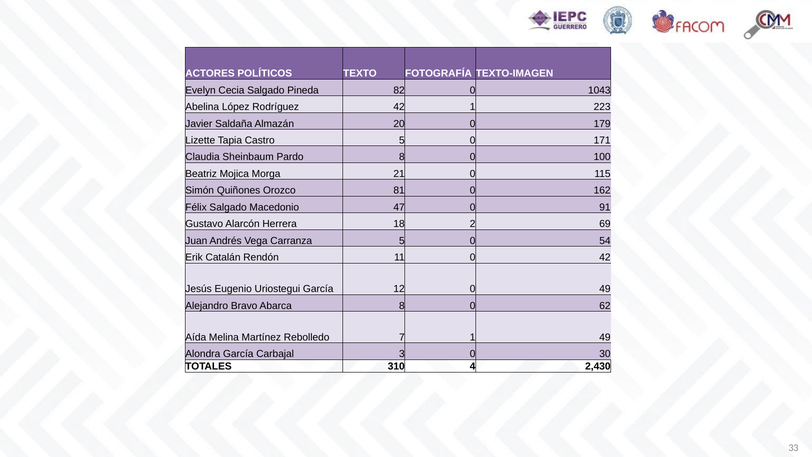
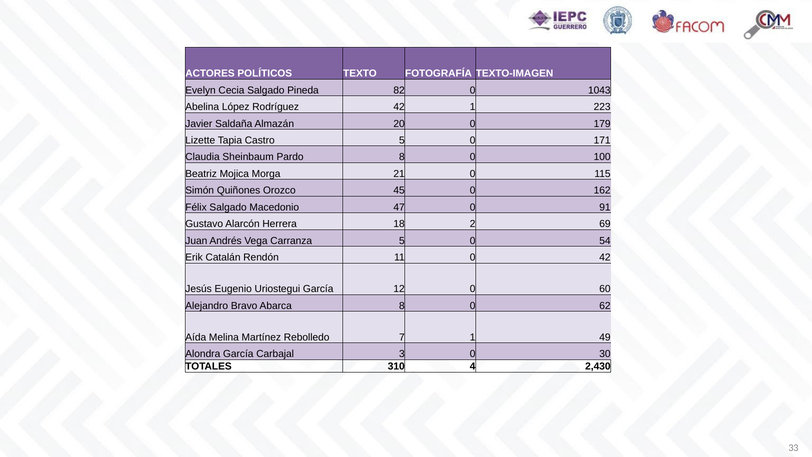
81: 81 -> 45 (399, 190)
0 49: 49 -> 60 (605, 289)
